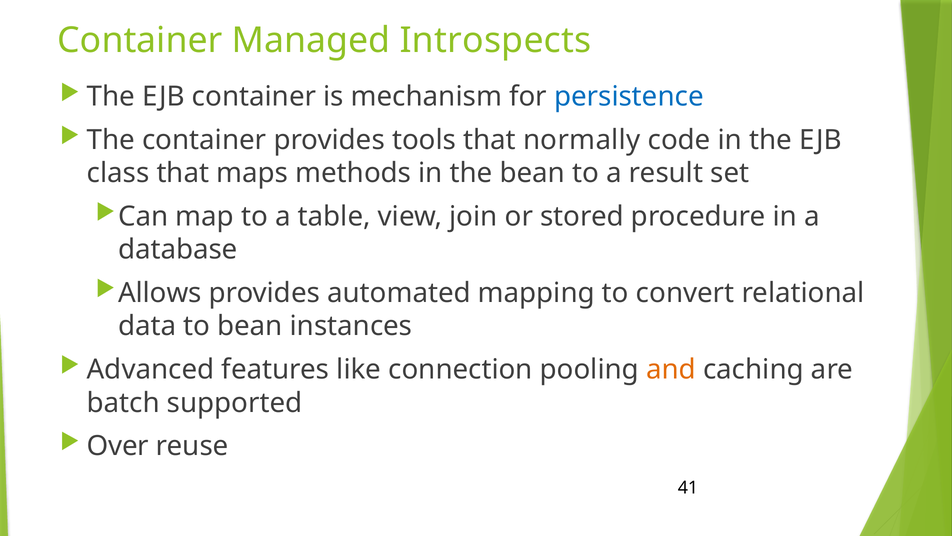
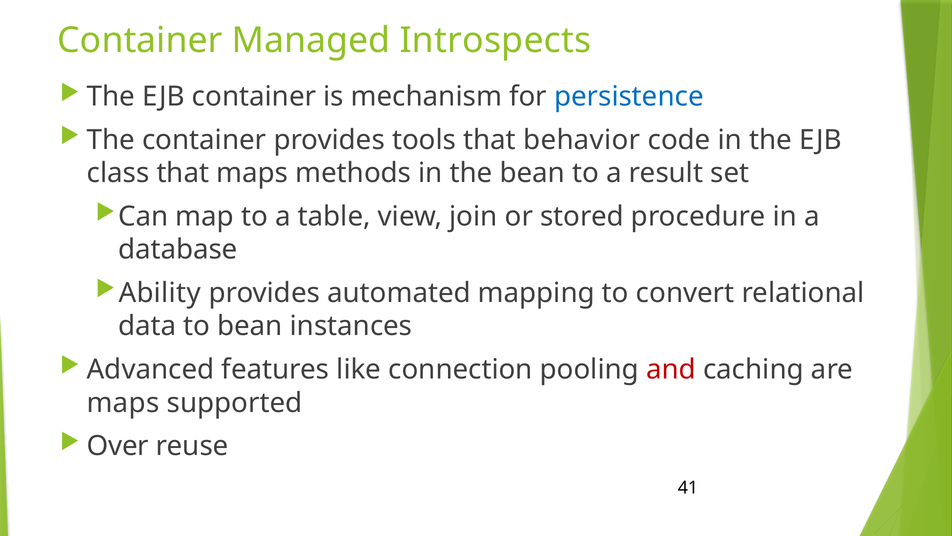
normally: normally -> behavior (582, 140)
Allows: Allows -> Ability (160, 293)
and colour: orange -> red (671, 369)
batch: batch -> maps (123, 402)
